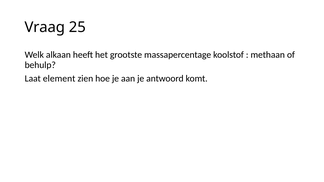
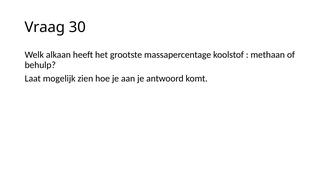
25: 25 -> 30 (77, 27)
element: element -> mogelijk (59, 79)
